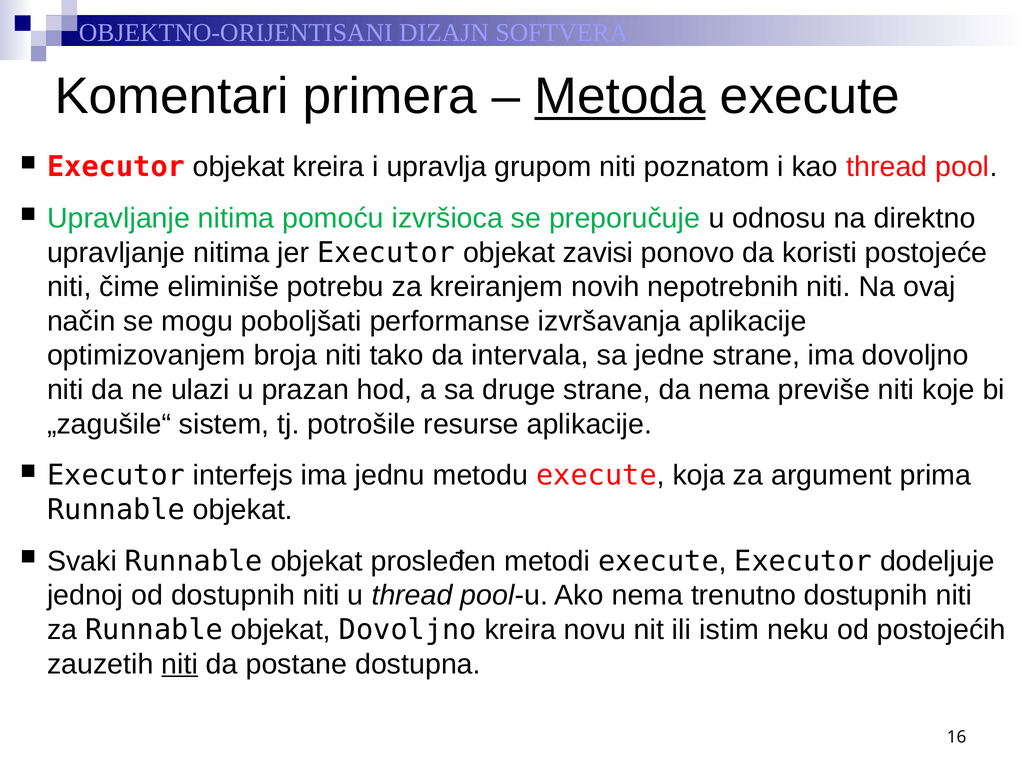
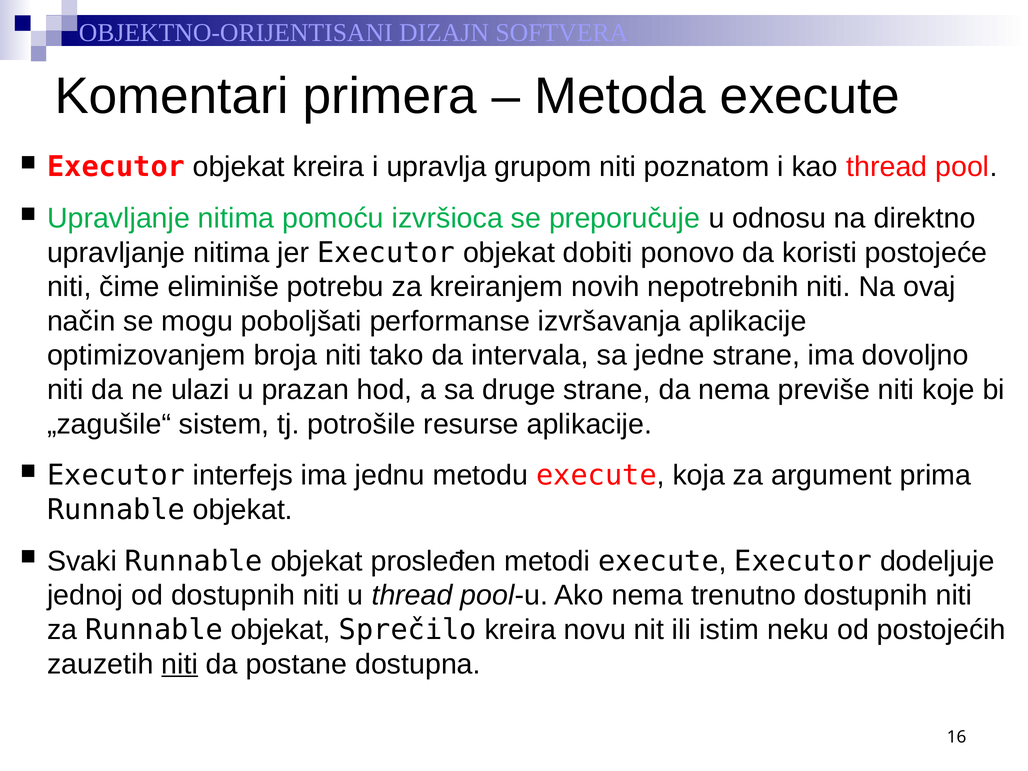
Metoda underline: present -> none (620, 97)
zavisi: zavisi -> dobiti (598, 253)
objekat Dovoljno: Dovoljno -> Sprečilo (408, 630)
